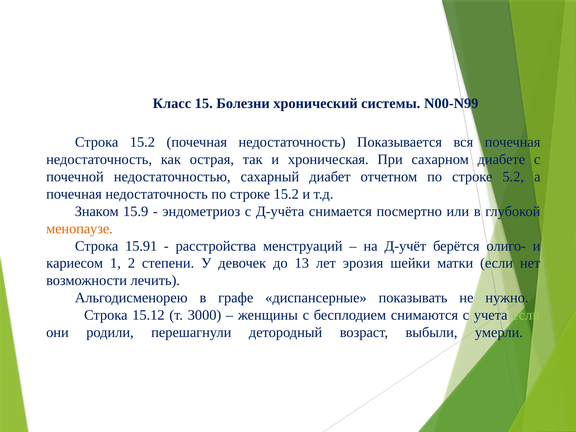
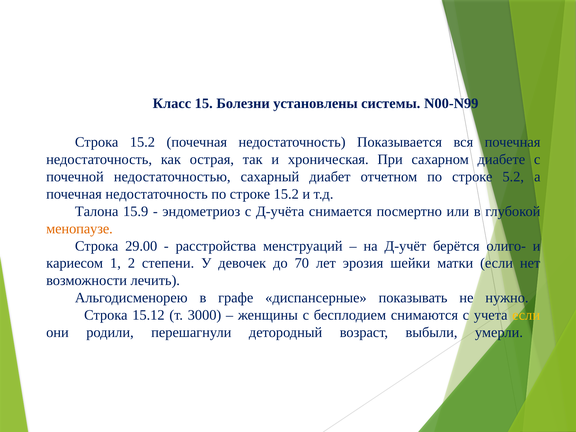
хронический: хронический -> установлены (316, 103)
Знаком: Знаком -> Талона (97, 211)
15.91: 15.91 -> 29.00 (141, 246)
13: 13 -> 70 (302, 263)
если colour: light green -> yellow (526, 315)
